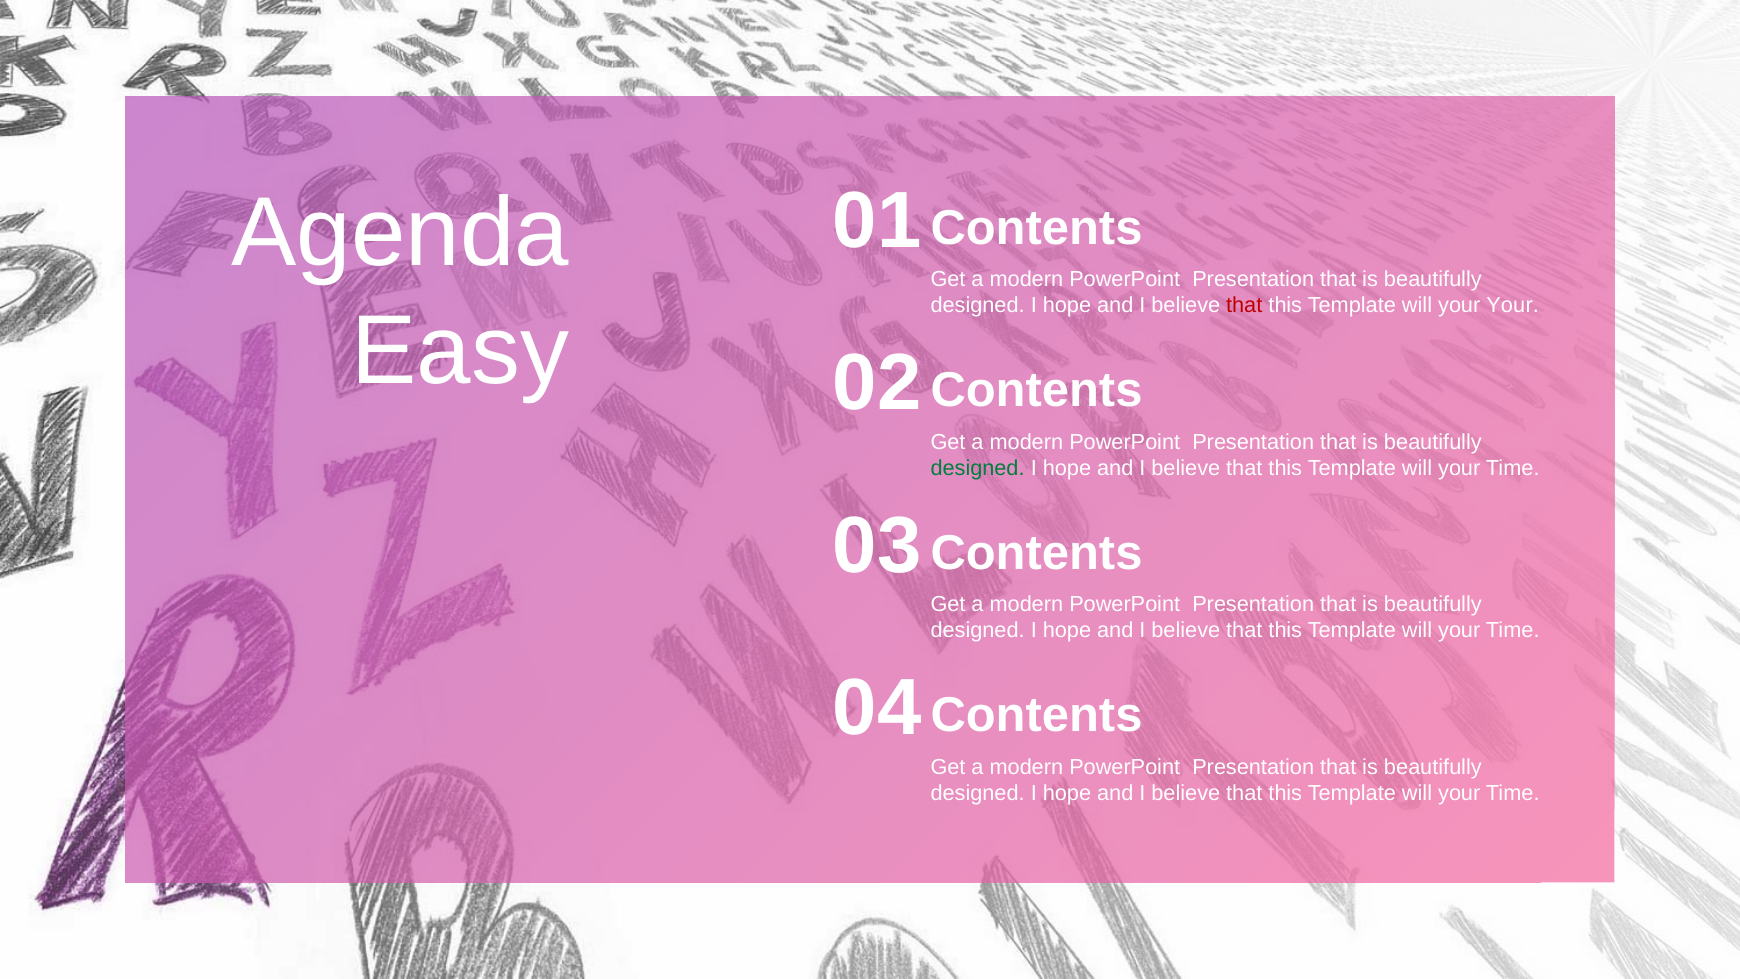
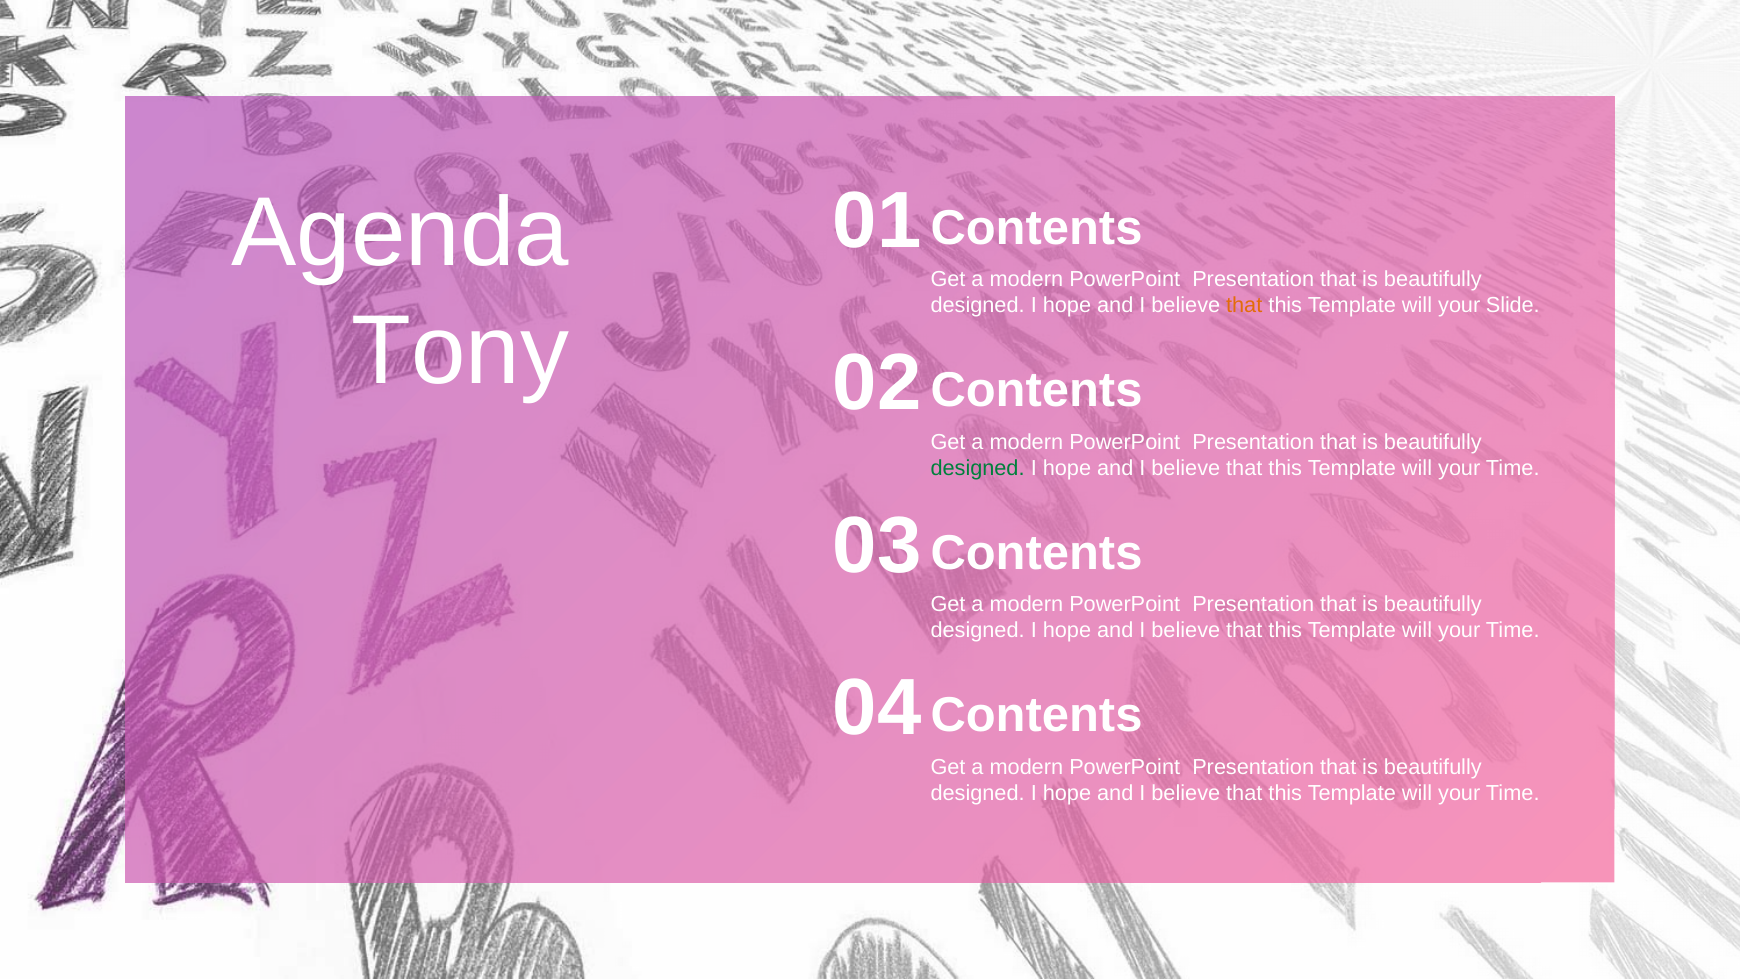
that colour: red -> orange (1244, 305)
your Your: Your -> Slide (1513, 305)
Easy: Easy -> Tony (460, 351)
